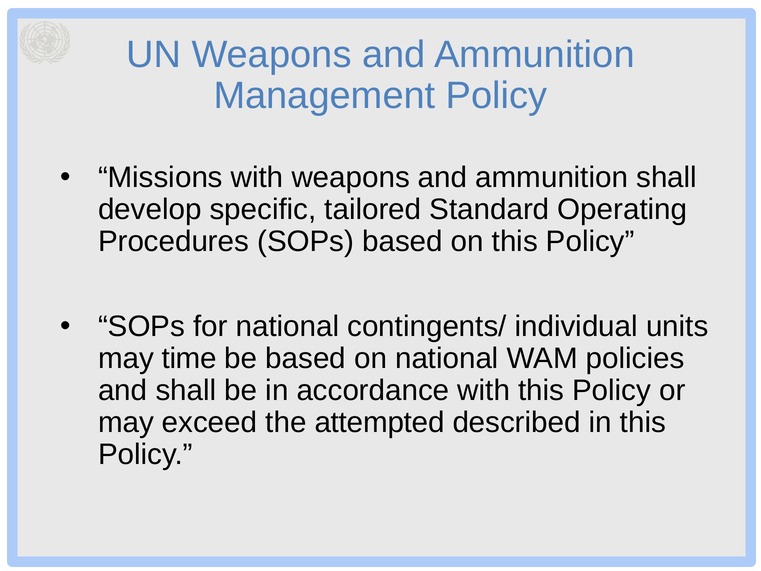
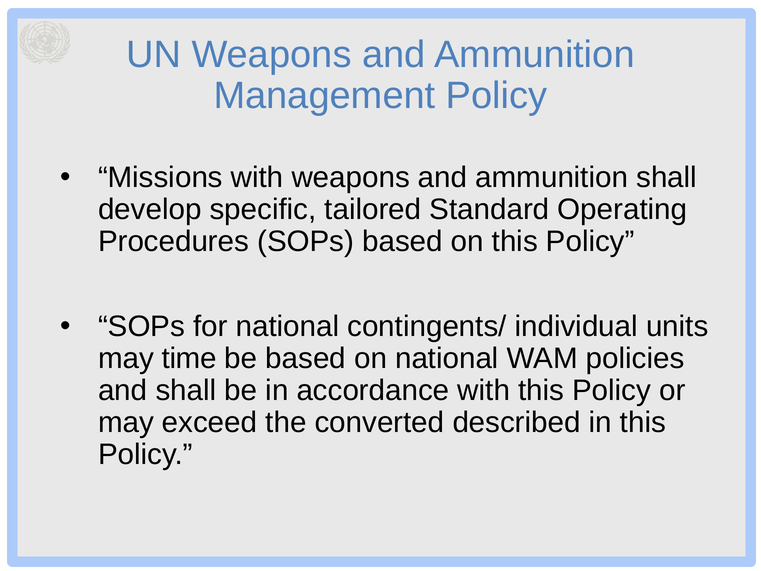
attempted: attempted -> converted (380, 422)
